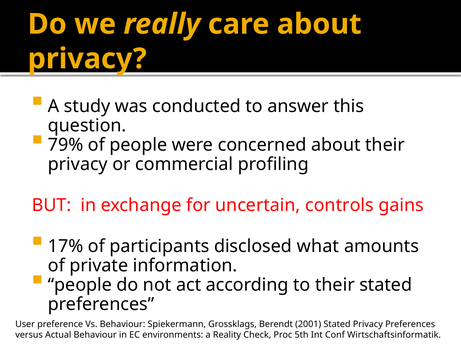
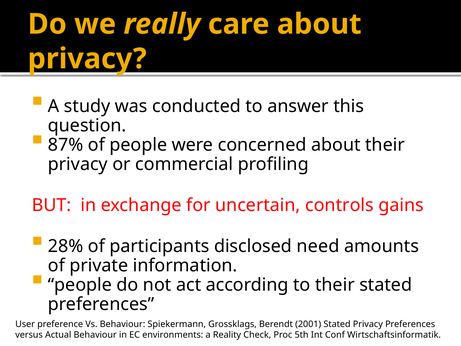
79%: 79% -> 87% (66, 145)
17%: 17% -> 28% (66, 246)
what: what -> need (318, 246)
